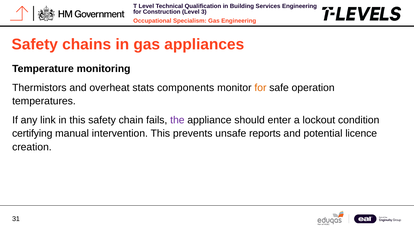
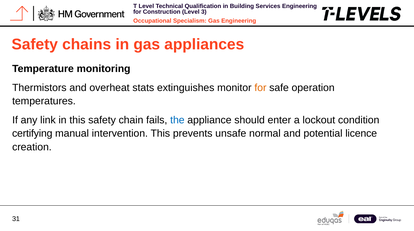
components: components -> extinguishes (186, 88)
the colour: purple -> blue (177, 120)
reports: reports -> normal (265, 134)
